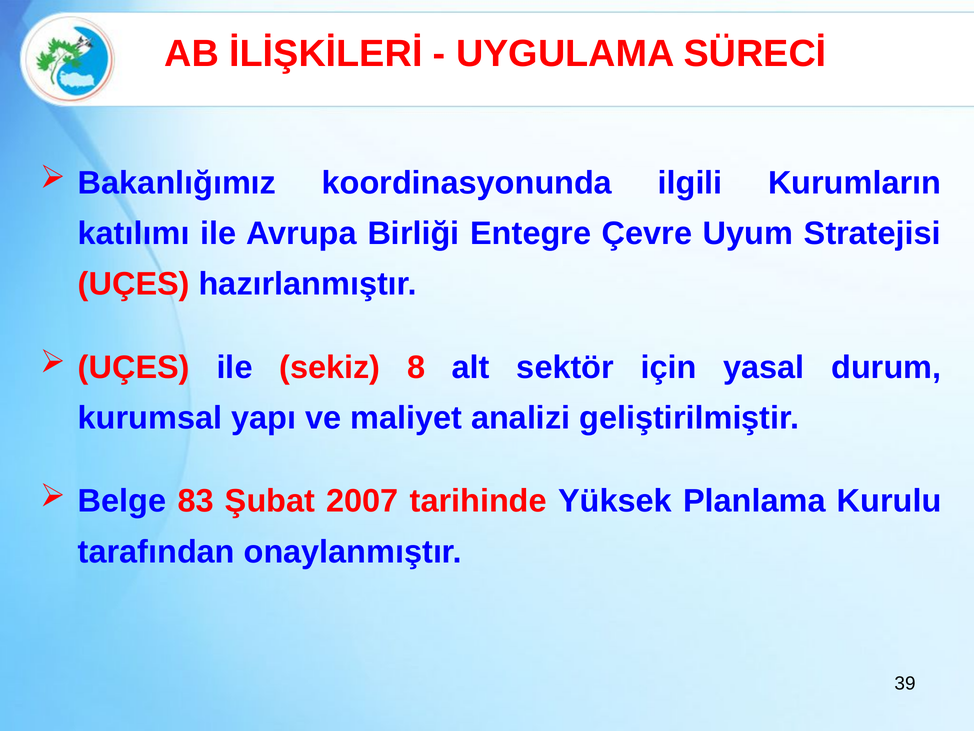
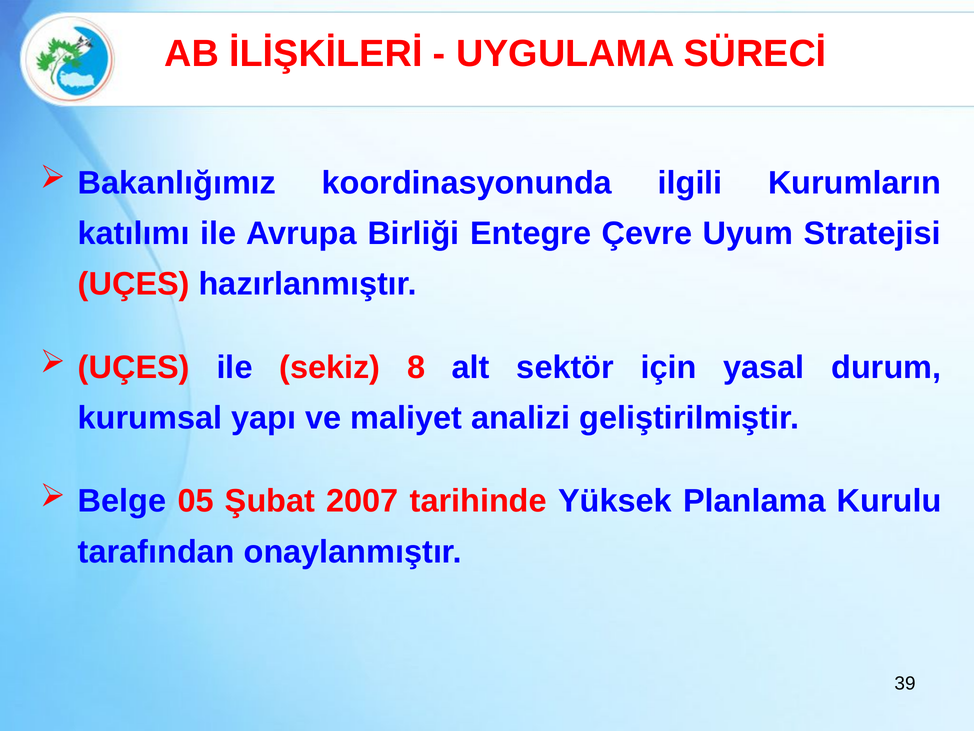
83: 83 -> 05 (196, 501)
